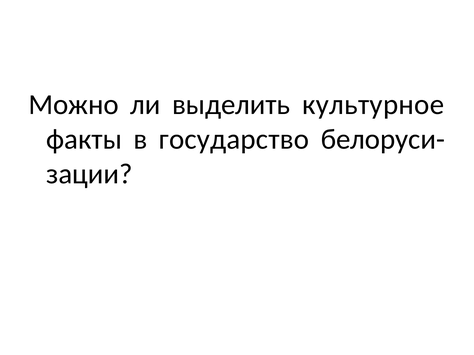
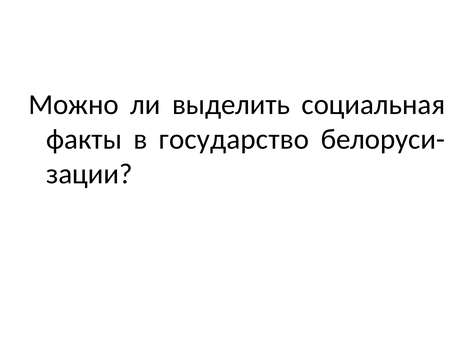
культурное: культурное -> социальная (373, 105)
